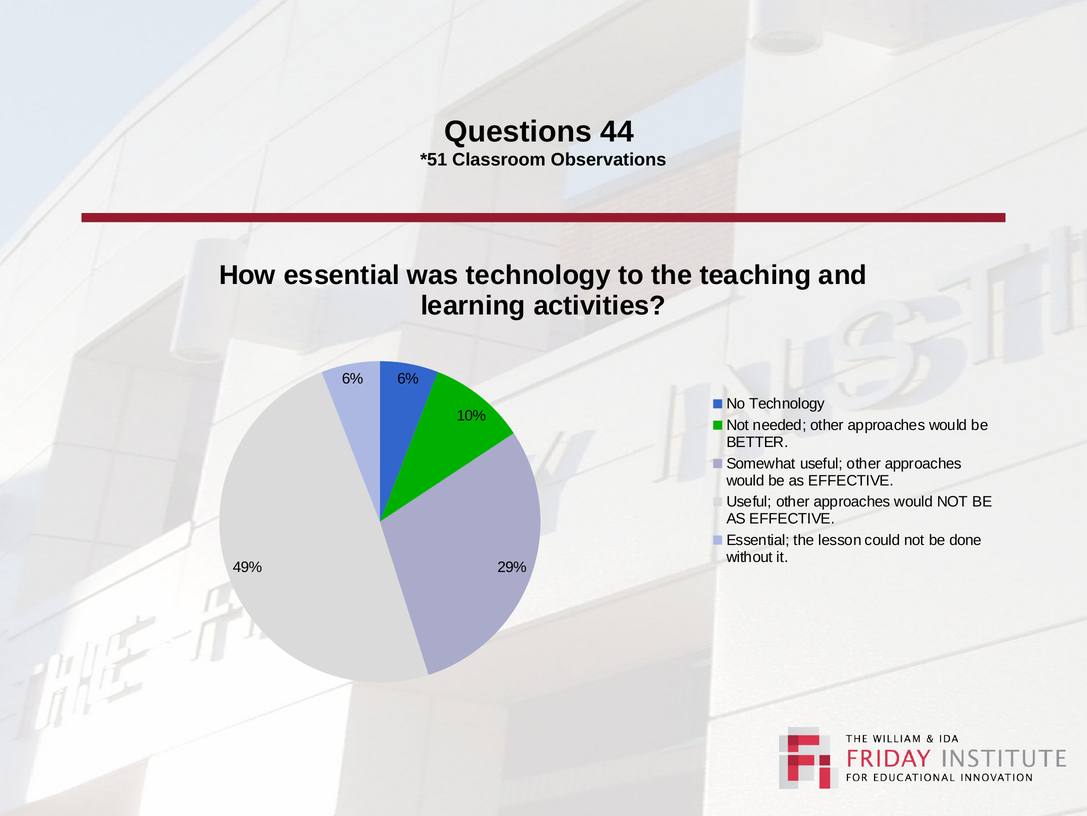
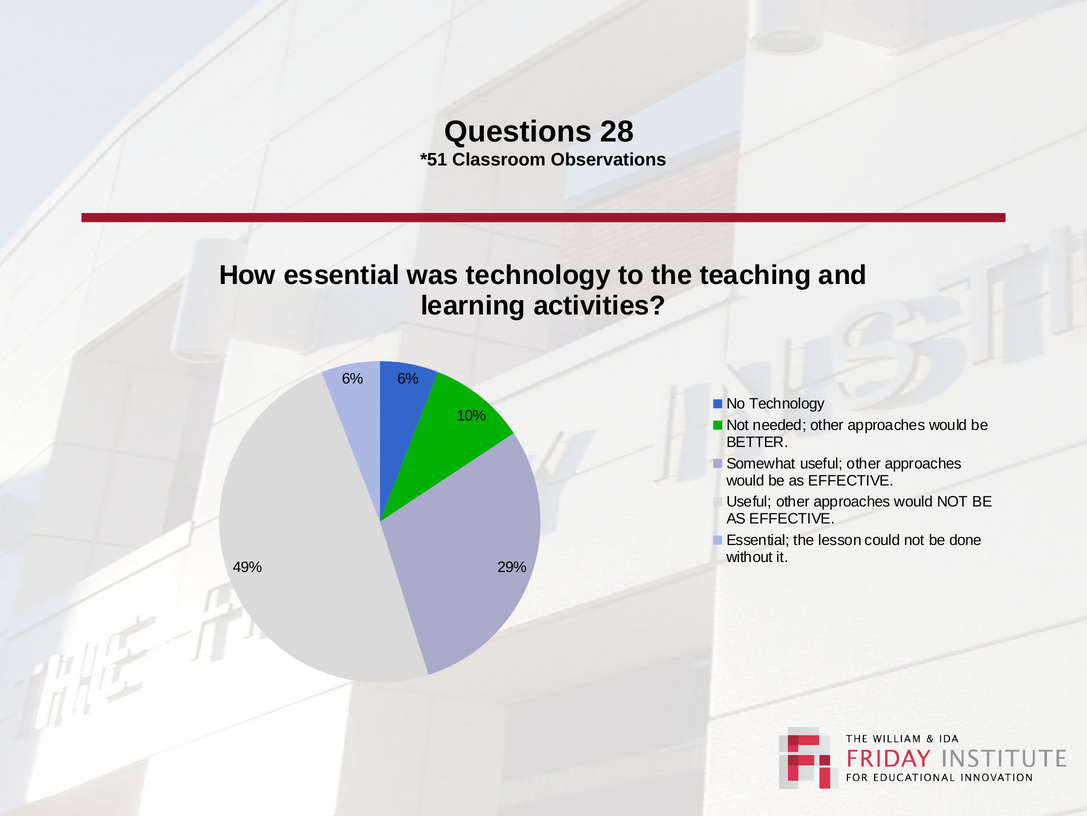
44: 44 -> 28 (617, 132)
